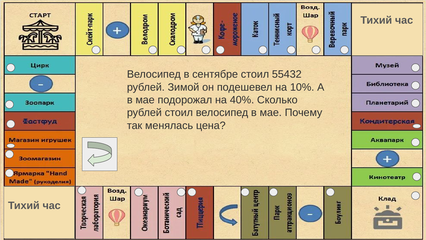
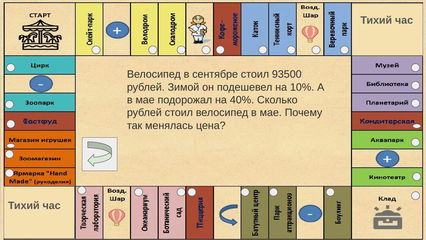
55432: 55432 -> 93500 (287, 74)
